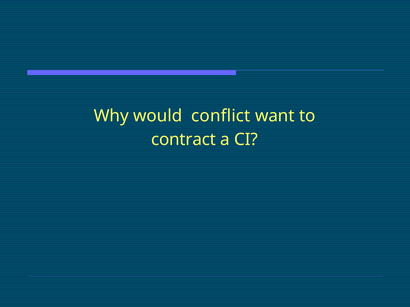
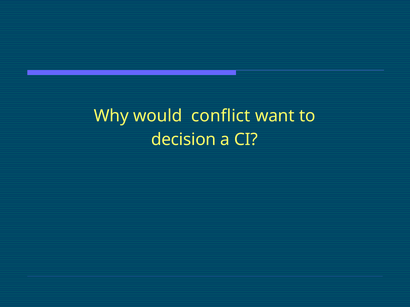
contract: contract -> decision (184, 140)
